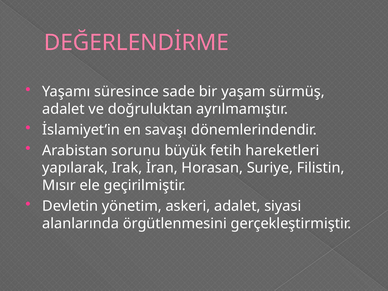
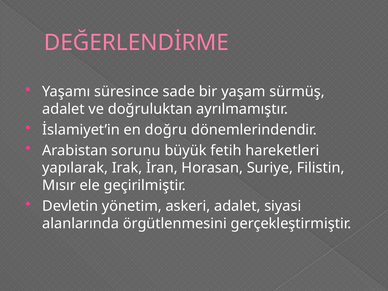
savaşı: savaşı -> doğru (166, 130)
